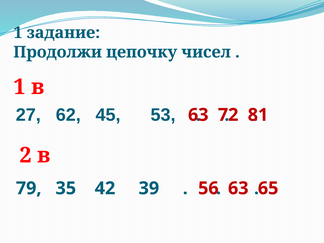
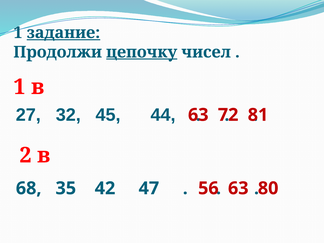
задание underline: none -> present (63, 33)
цепочку underline: none -> present (142, 52)
62: 62 -> 32 (68, 115)
53: 53 -> 44 (163, 115)
79: 79 -> 68 (29, 188)
39: 39 -> 47 (149, 188)
65: 65 -> 80 (268, 188)
